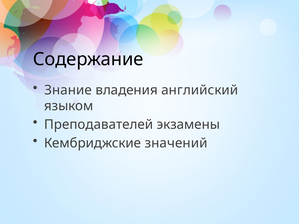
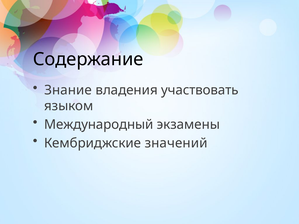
английский: английский -> участвовать (200, 90)
Преподавателей: Преподавателей -> Международный (99, 125)
